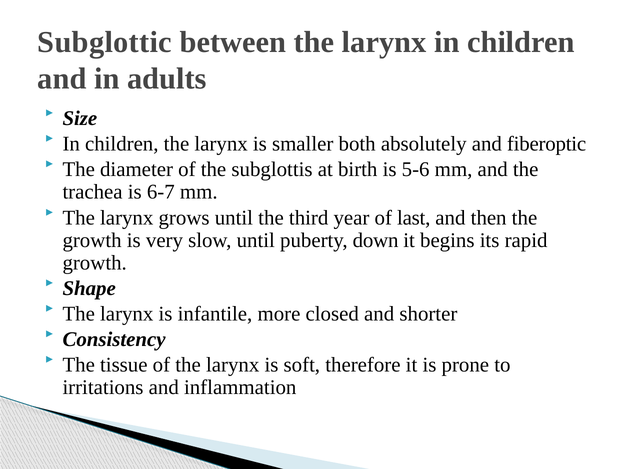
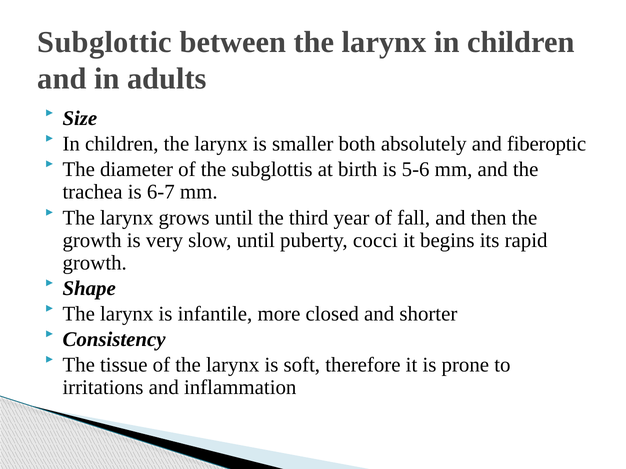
last: last -> fall (414, 218)
down: down -> cocci (375, 240)
